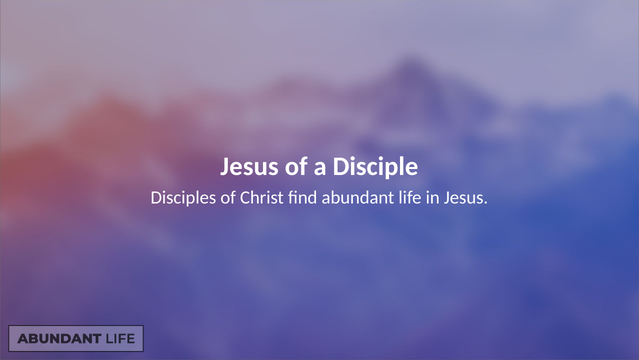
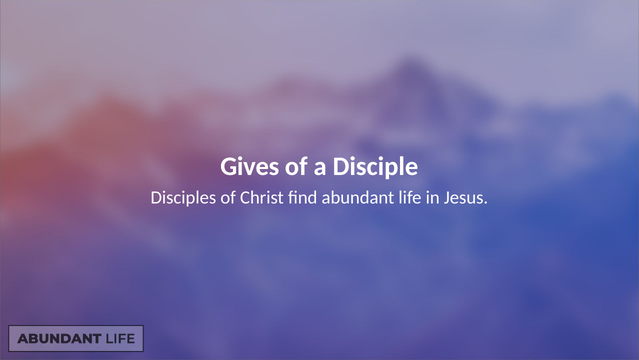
Jesus: Jesus -> Gives (250, 166)
